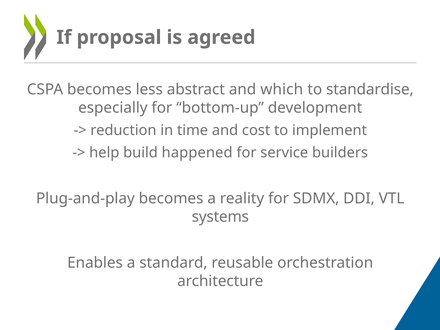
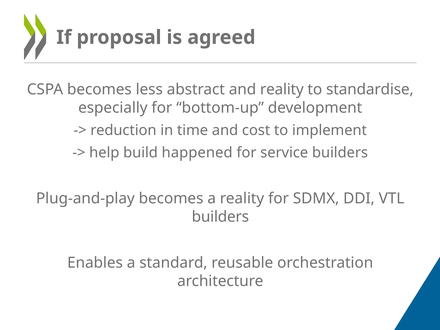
and which: which -> reality (282, 89)
systems: systems -> builders (220, 217)
